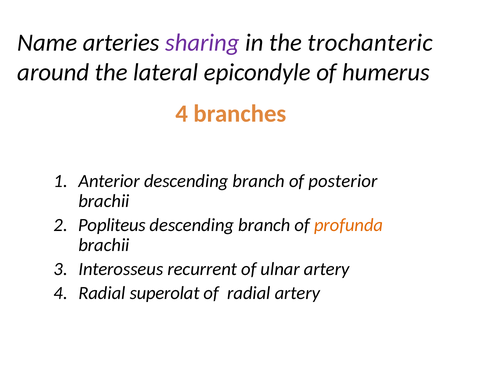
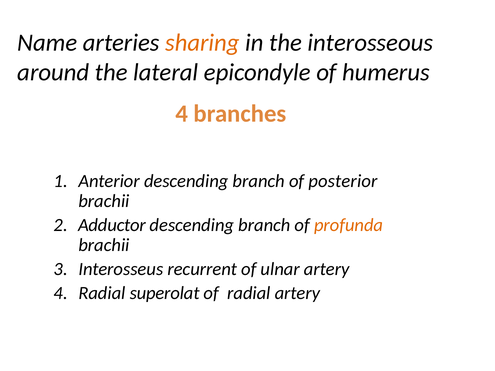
sharing colour: purple -> orange (202, 43)
trochanteric: trochanteric -> interosseous (370, 43)
Popliteus: Popliteus -> Adductor (112, 225)
